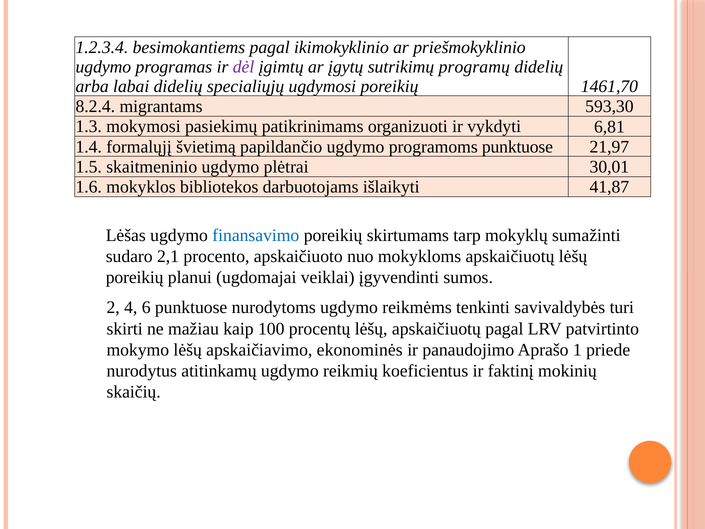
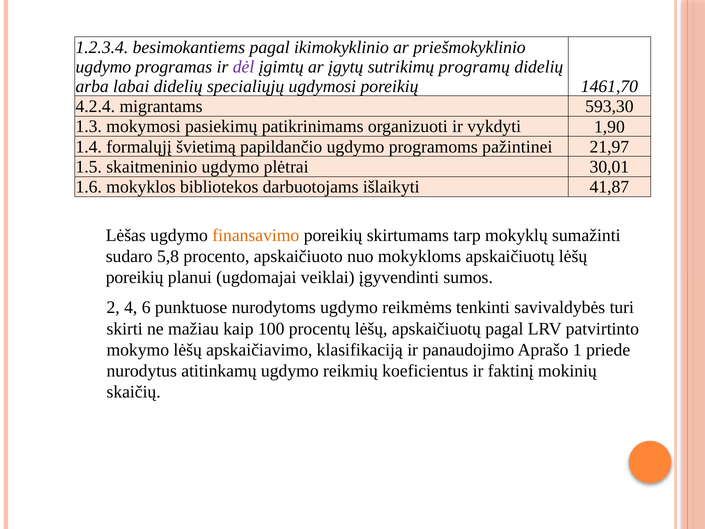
8.2.4: 8.2.4 -> 4.2.4 (95, 106)
6,81: 6,81 -> 1,90 (609, 127)
programoms punktuose: punktuose -> pažintinei (517, 147)
finansavimo colour: blue -> orange (256, 235)
2,1: 2,1 -> 5,8 (168, 256)
ekonominės: ekonominės -> klasifikaciją (360, 350)
